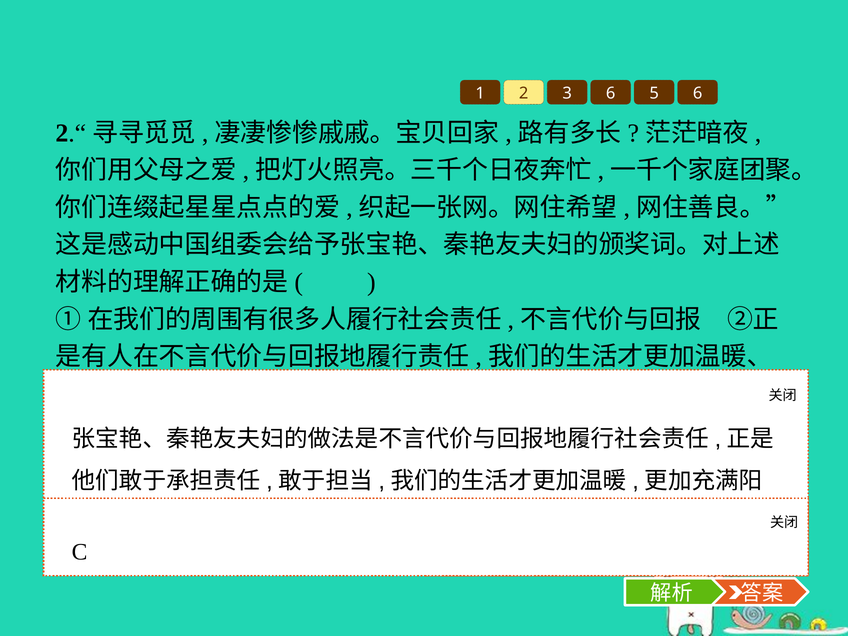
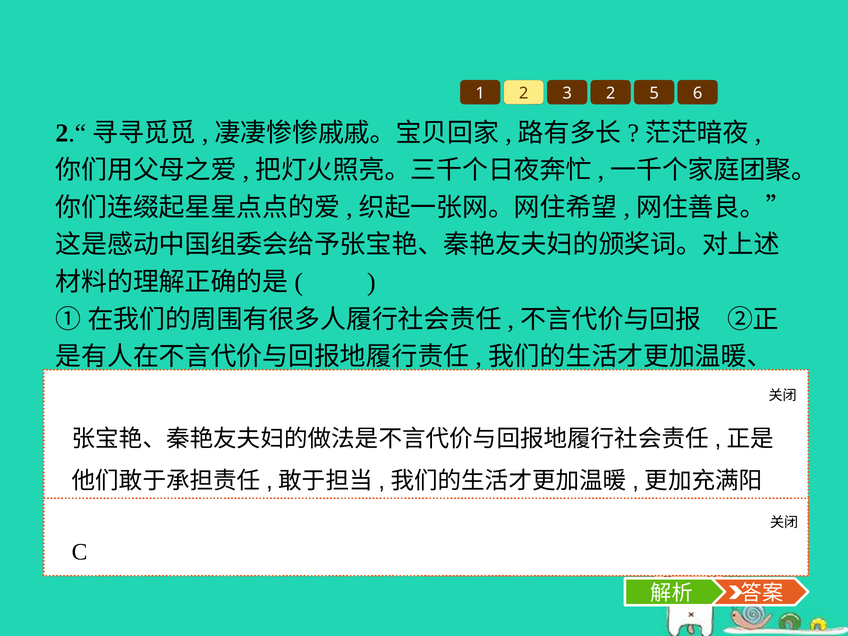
3 6: 6 -> 2 (611, 93)
